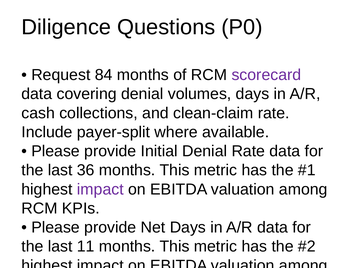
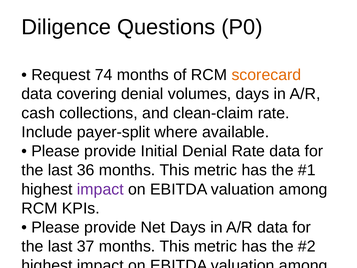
84: 84 -> 74 (104, 75)
scorecard colour: purple -> orange (266, 75)
11: 11 -> 37 (86, 246)
